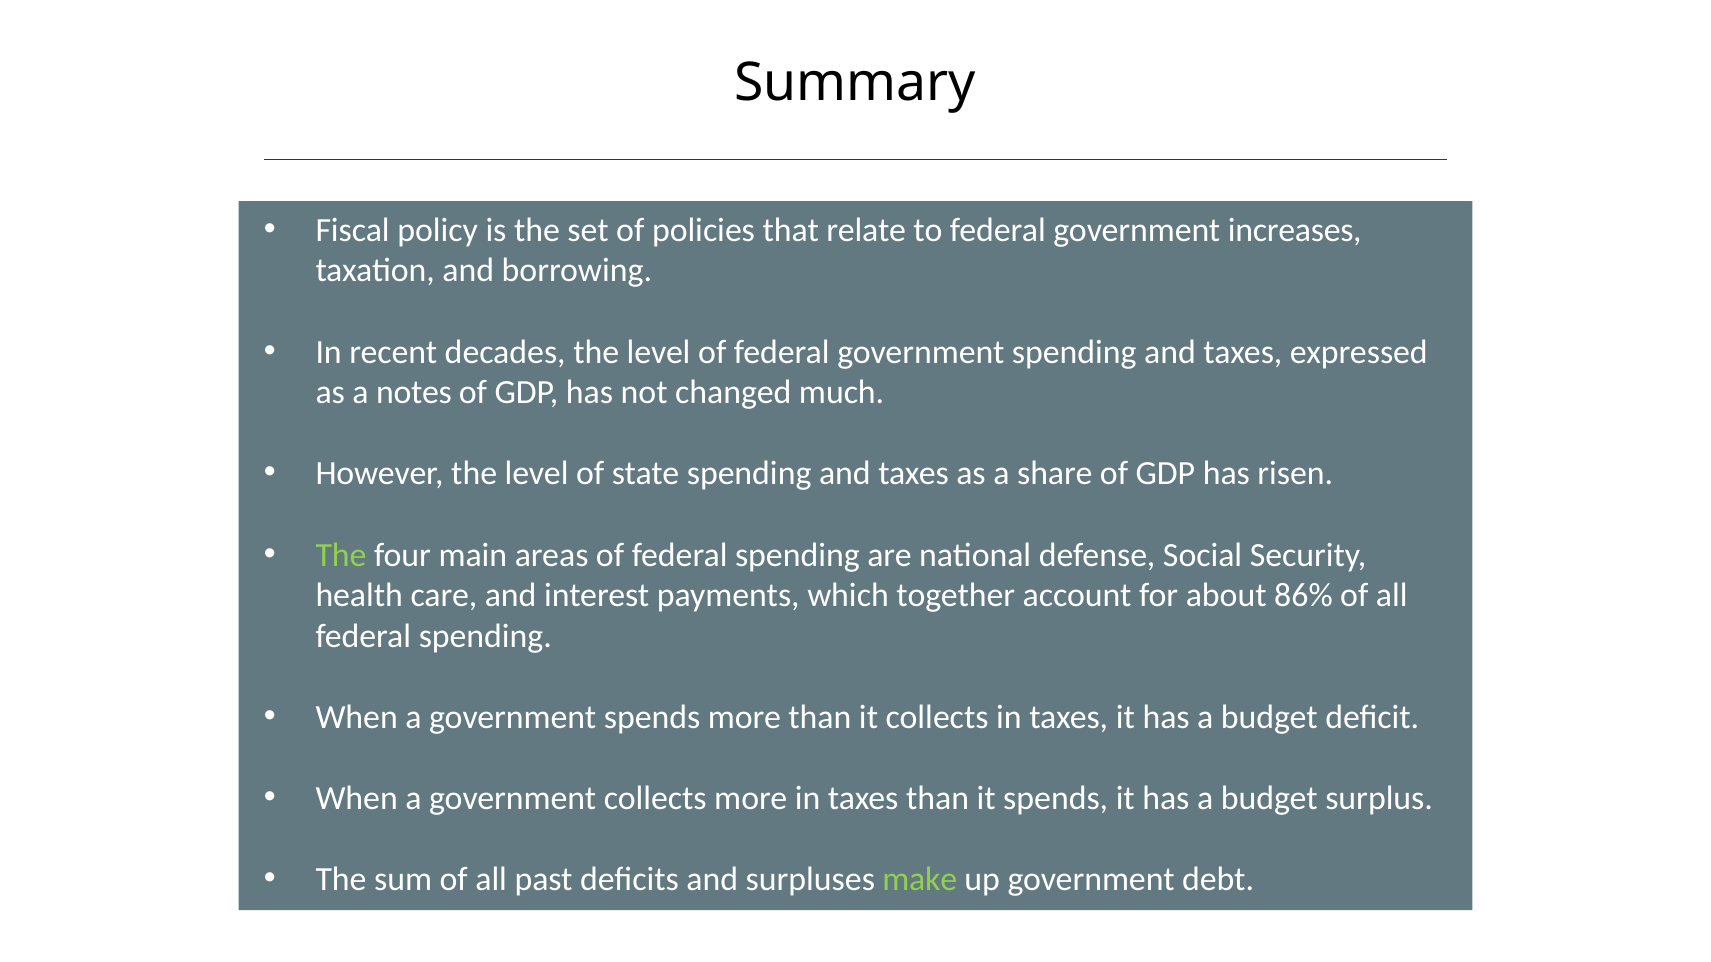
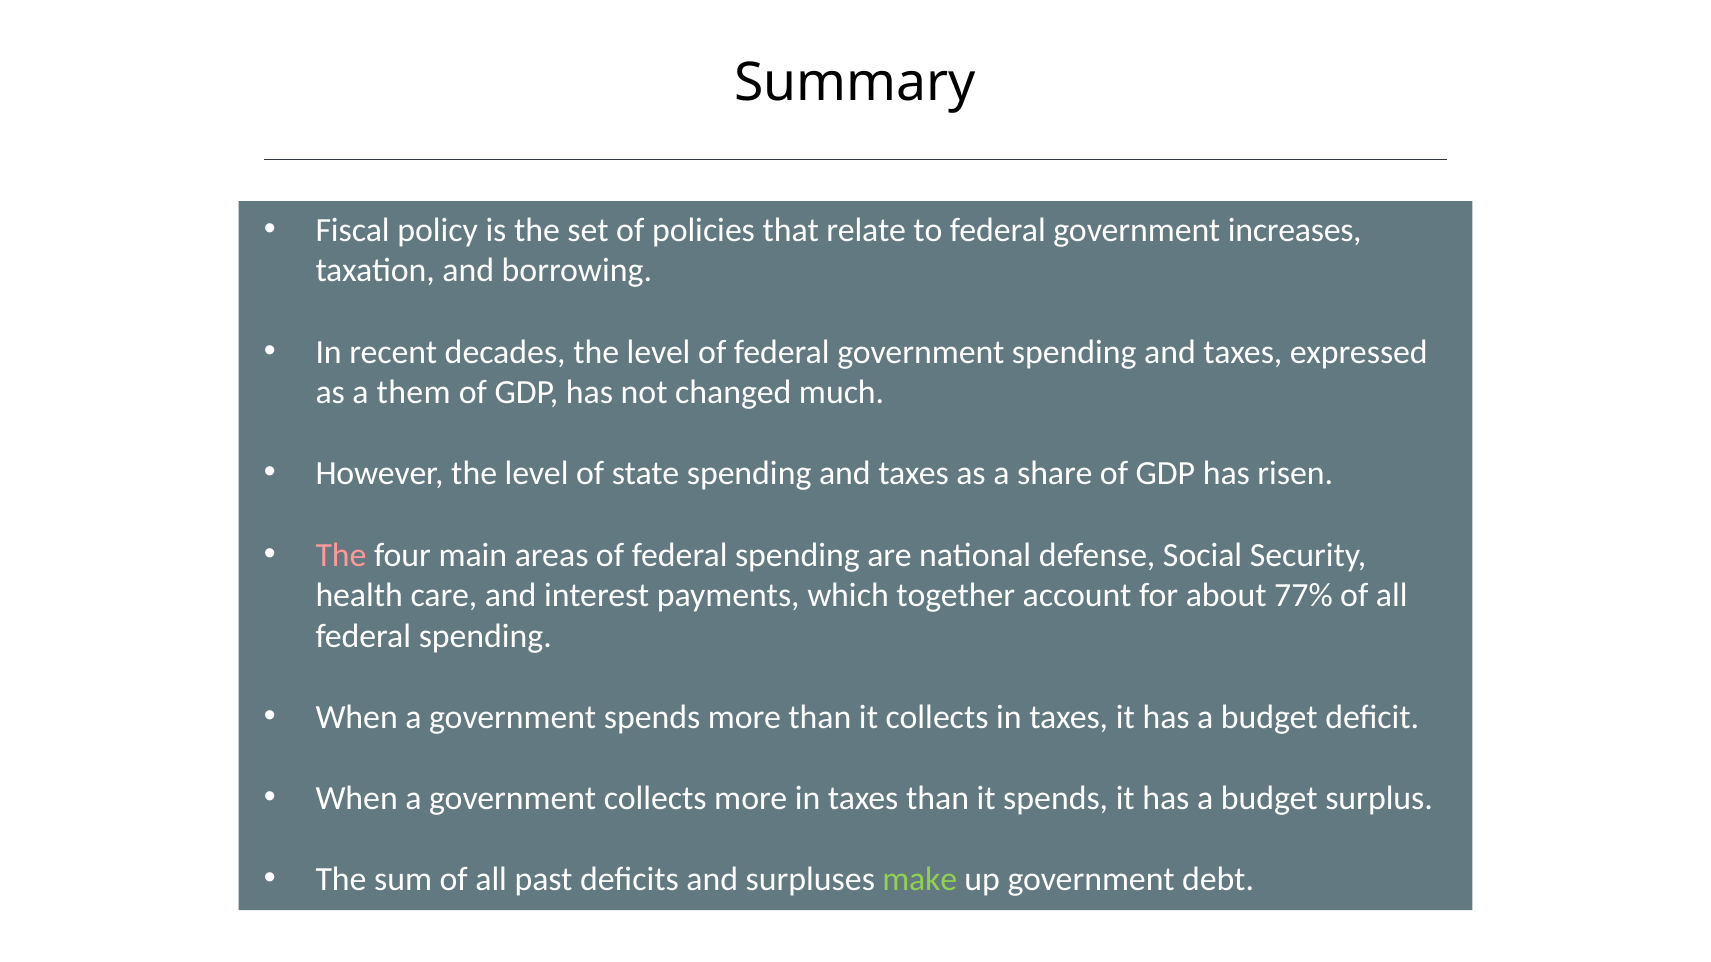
notes: notes -> them (414, 393)
The colour: light green -> pink (341, 555)
86%: 86% -> 77% (1303, 596)
